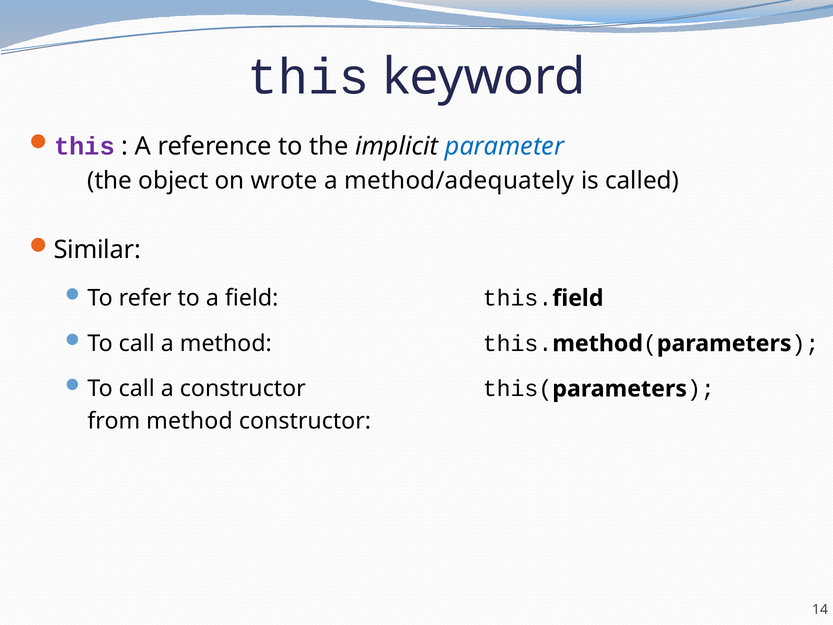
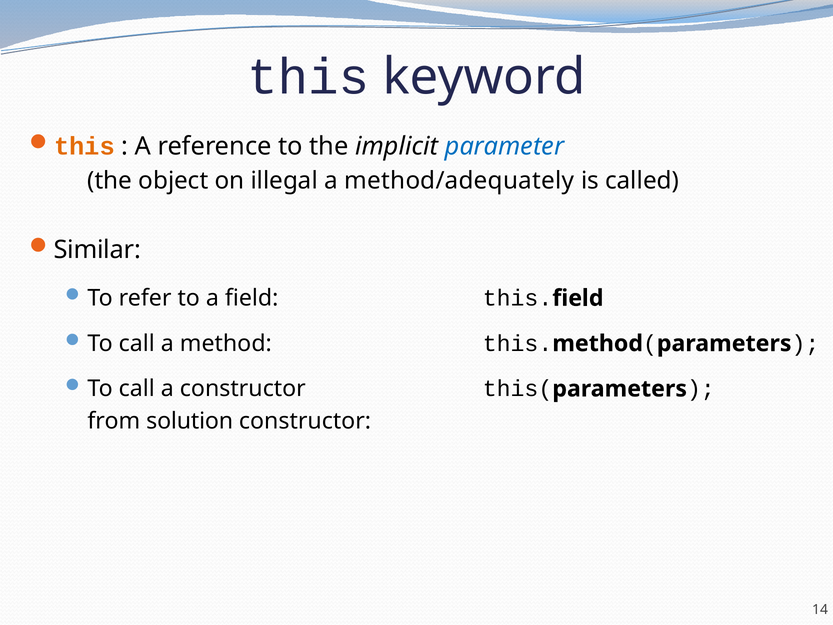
this colour: purple -> orange (84, 146)
wrote: wrote -> illegal (284, 181)
from method: method -> solution (190, 421)
